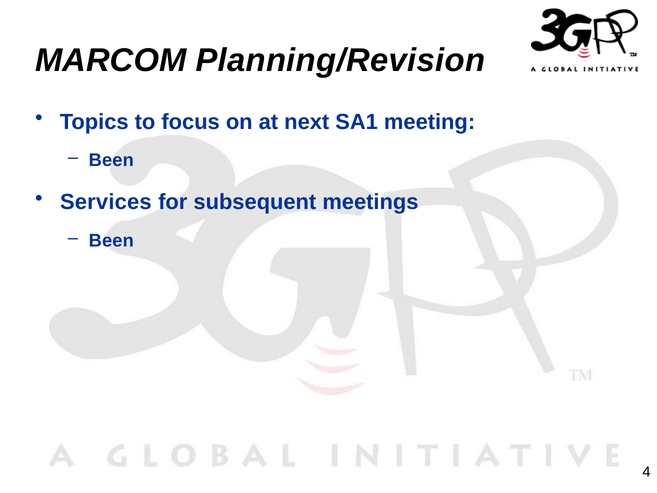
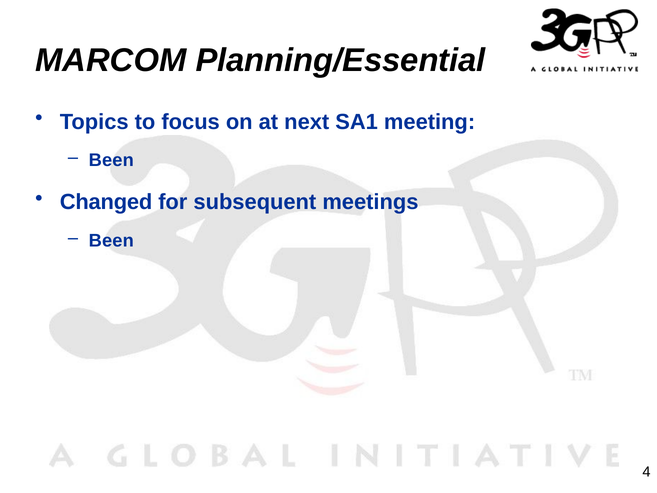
Planning/Revision: Planning/Revision -> Planning/Essential (341, 60)
Services: Services -> Changed (106, 202)
